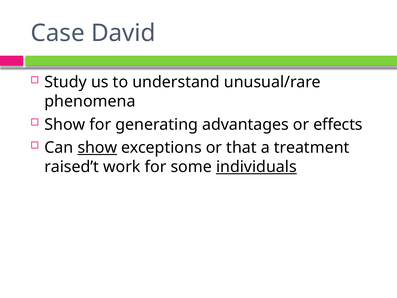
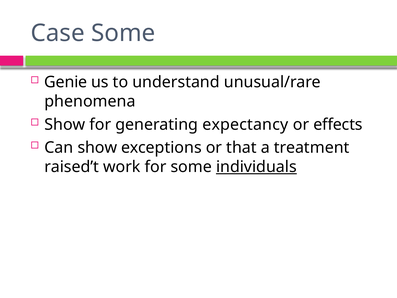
Case David: David -> Some (123, 33)
Study: Study -> Genie (66, 82)
advantages: advantages -> expectancy (245, 124)
show underline: present -> none (97, 147)
